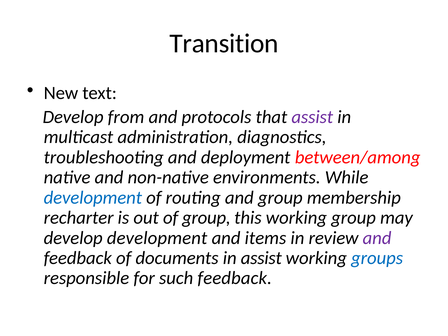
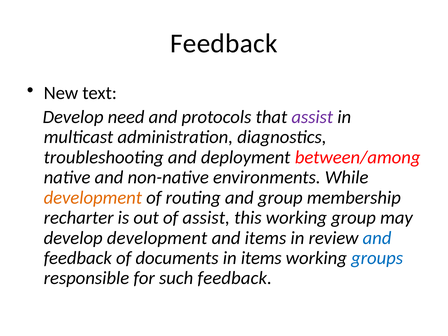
Transition: Transition -> Feedback (224, 43)
from: from -> need (126, 117)
development colour: blue -> orange (93, 198)
of group: group -> assist (206, 218)
and colour: purple -> blue (377, 238)
in assist: assist -> items (261, 258)
